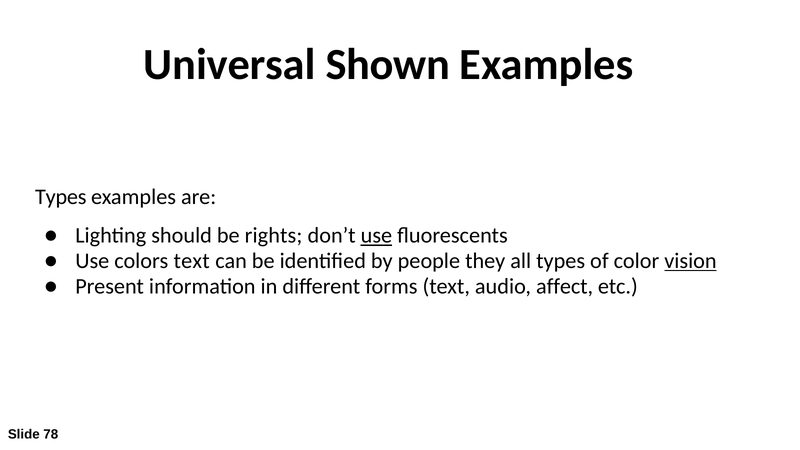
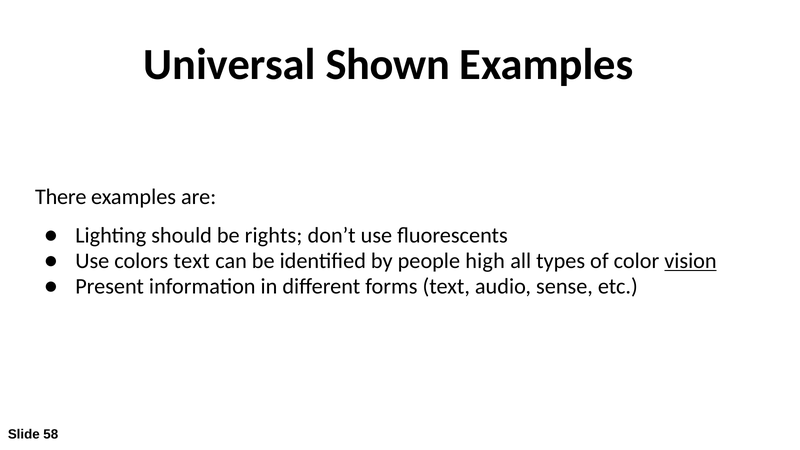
Types: Types -> There (61, 197)
use underline: present -> none (376, 236)
they: they -> high (485, 261)
affect: affect -> sense (565, 286)
78: 78 -> 58 (51, 435)
